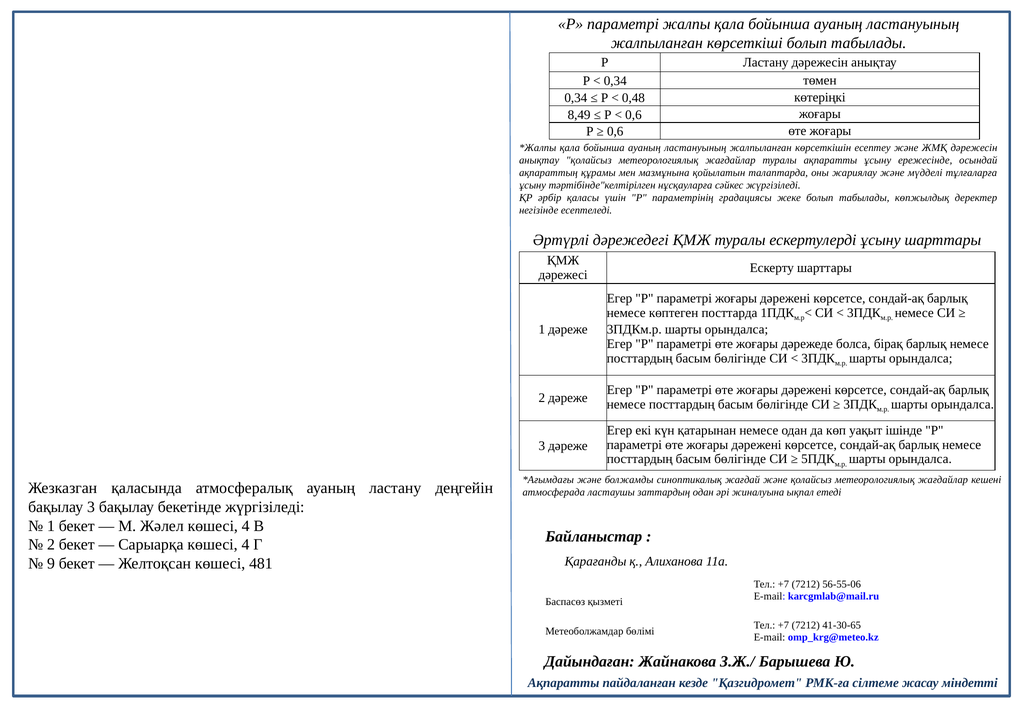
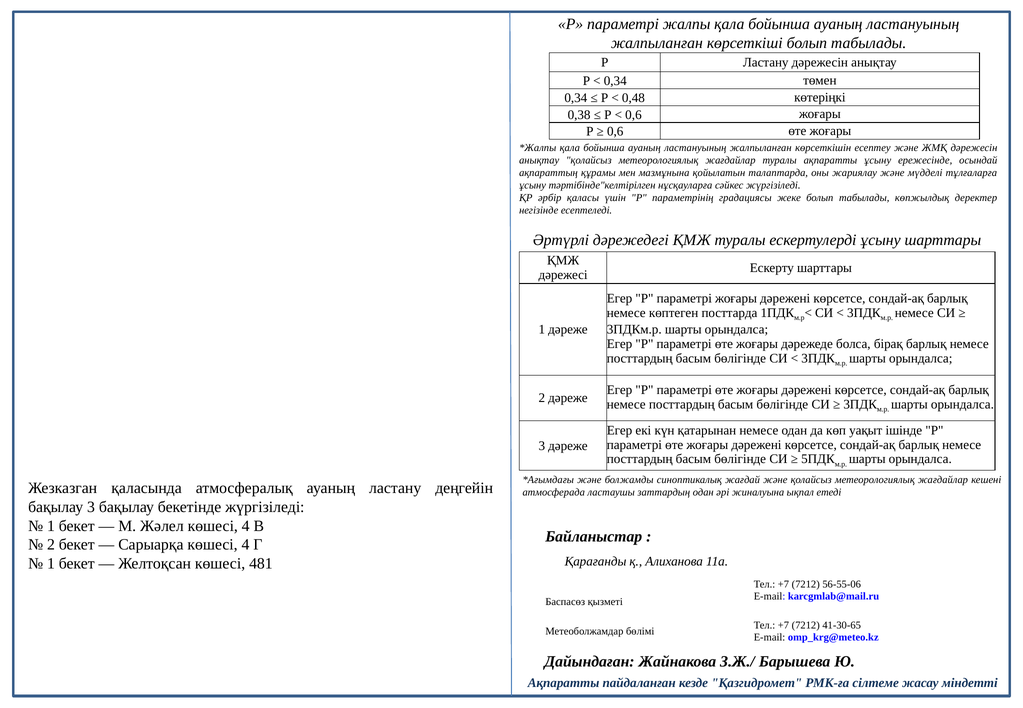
8,49: 8,49 -> 0,38 (579, 115)
9: 9 -> 1 (51, 564)
